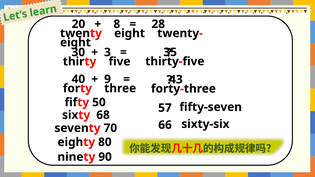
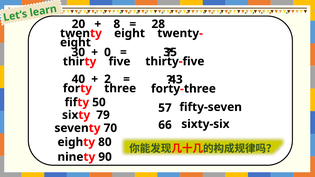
3: 3 -> 0 (107, 52)
9: 9 -> 2 (108, 79)
68: 68 -> 79 (103, 115)
